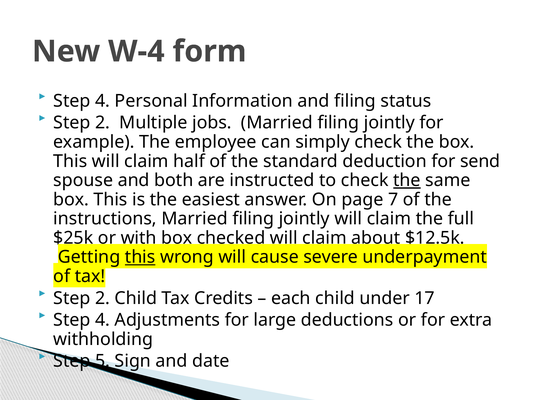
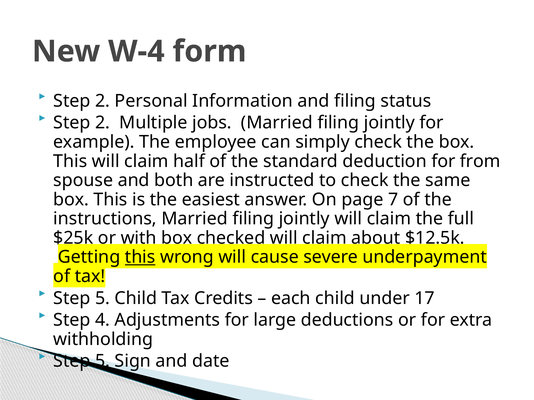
4: 4 -> 2 (103, 101)
send: send -> from (480, 161)
the underline: present -> none (407, 181)
2: 2 -> 5 (103, 299)
